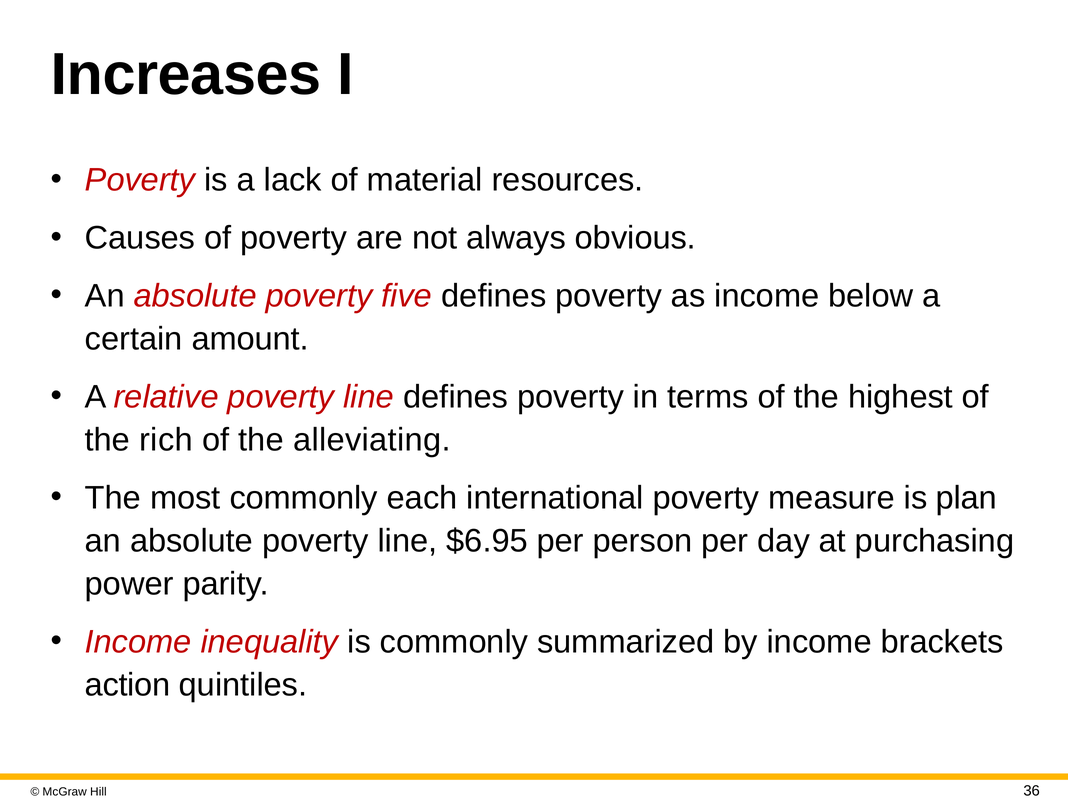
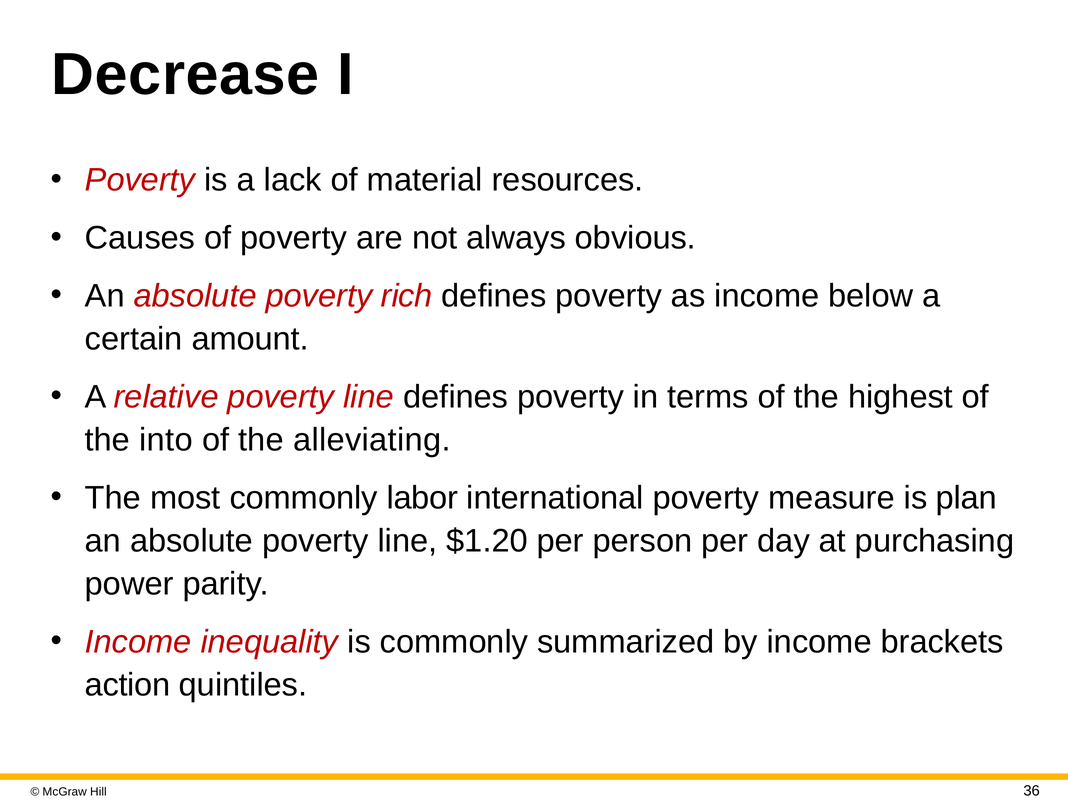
Increases: Increases -> Decrease (185, 75)
five: five -> rich (407, 296)
rich: rich -> into (166, 440)
each: each -> labor (422, 498)
$6.95: $6.95 -> $1.20 (487, 541)
